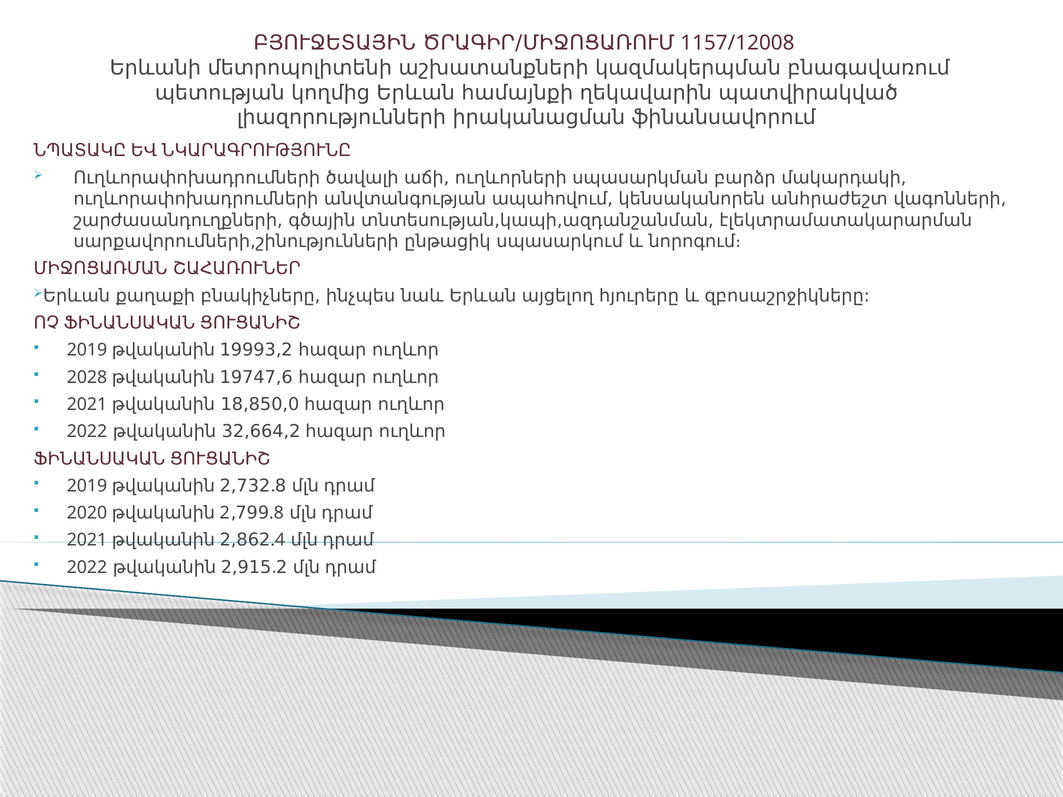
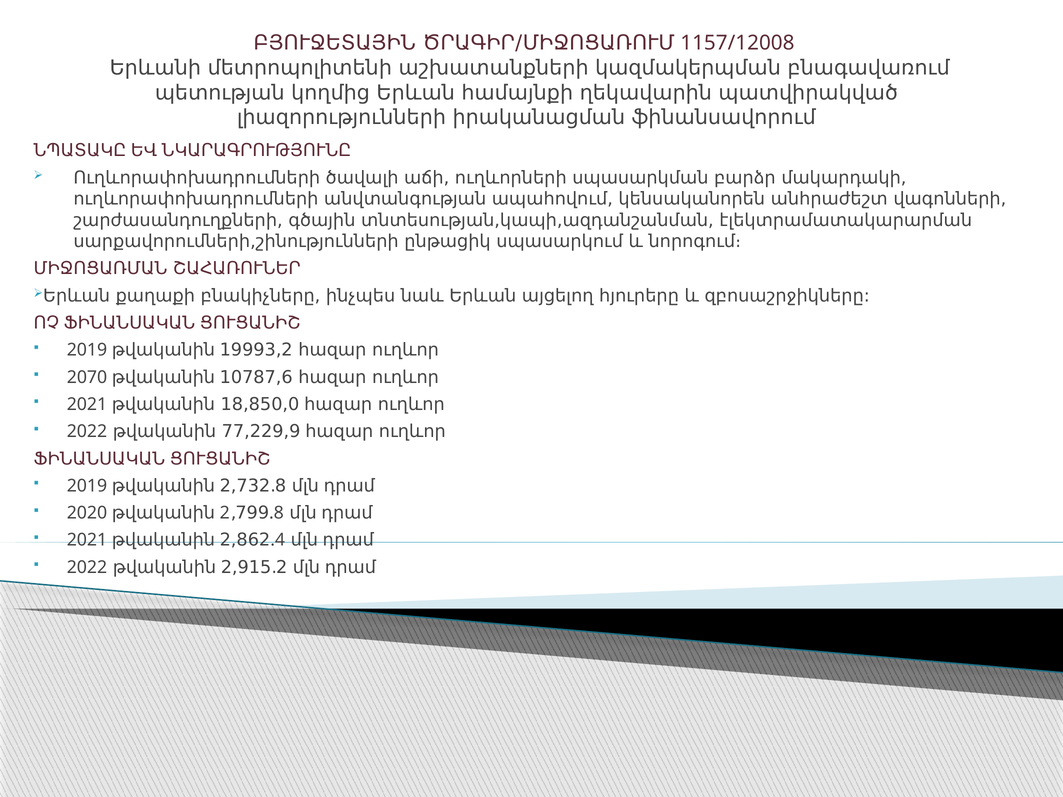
2028: 2028 -> 2070 (87, 377)
19747,6: 19747,6 -> 10787,6 (256, 377)
32,664,2: 32,664,2 -> 77,229,9 (261, 432)
